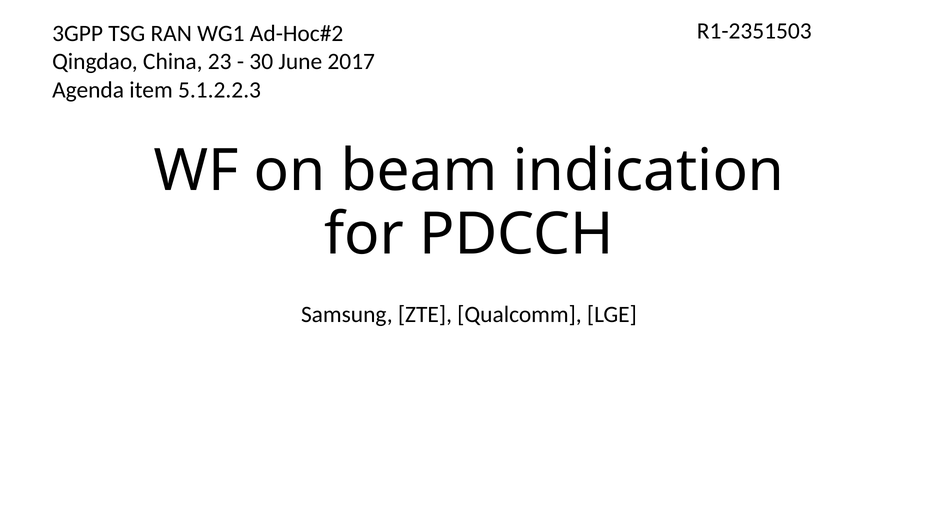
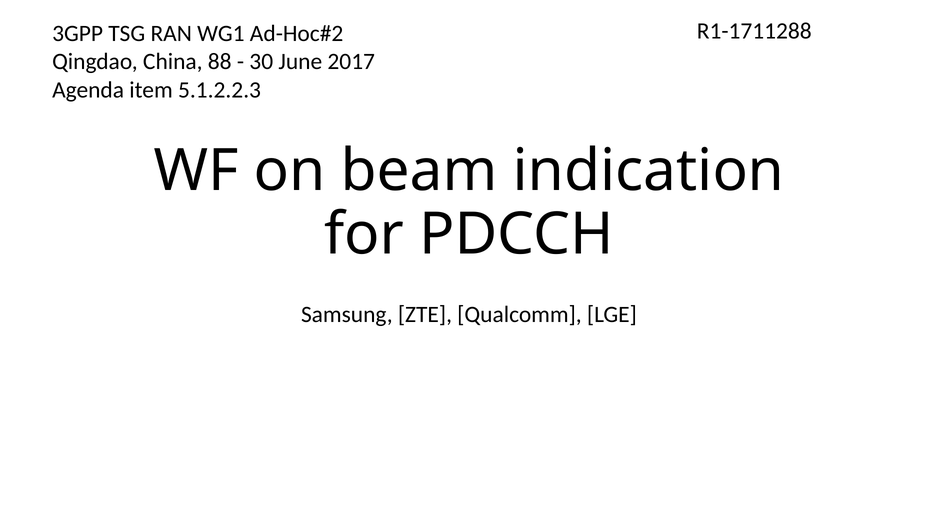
R1-2351503: R1-2351503 -> R1-1711288 (754, 31)
23: 23 -> 88 (220, 62)
